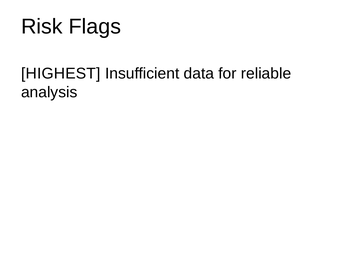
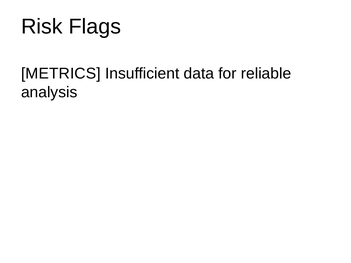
HIGHEST: HIGHEST -> METRICS (61, 74)
